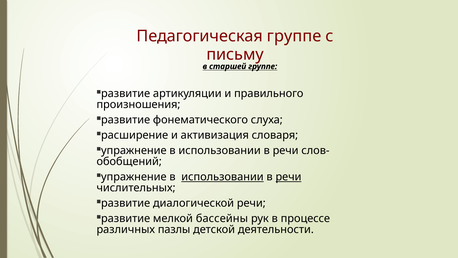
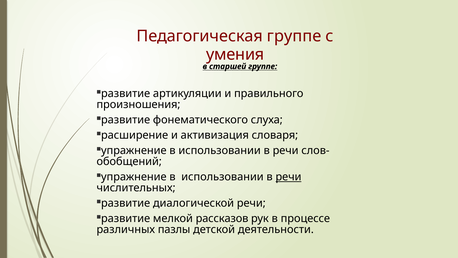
письму: письму -> умения (235, 54)
использовании underline: present -> none (222, 177)
бассейны: бассейны -> рассказов (222, 218)
